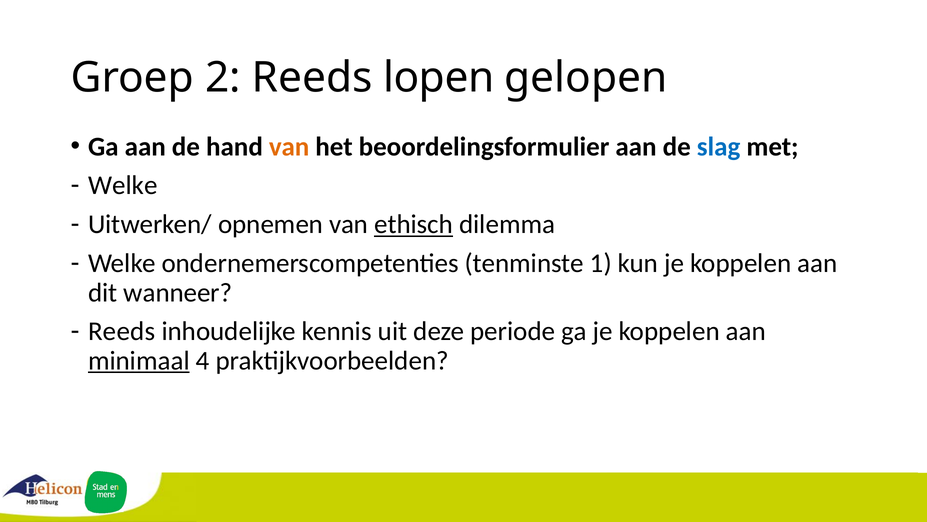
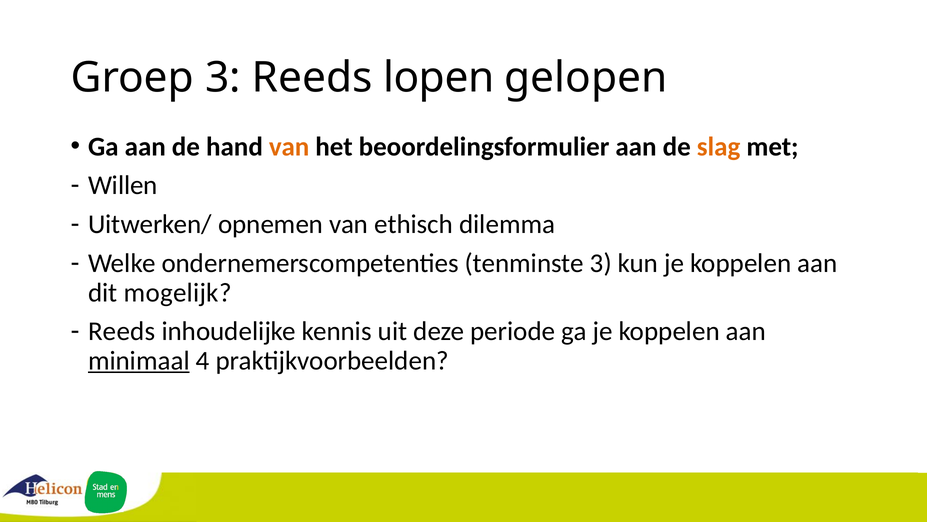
Groep 2: 2 -> 3 (223, 78)
slag colour: blue -> orange (719, 146)
Welke: Welke -> Willen (123, 185)
ethisch underline: present -> none (414, 224)
tenminste 1: 1 -> 3 (601, 263)
wanneer: wanneer -> mogelijk (178, 292)
